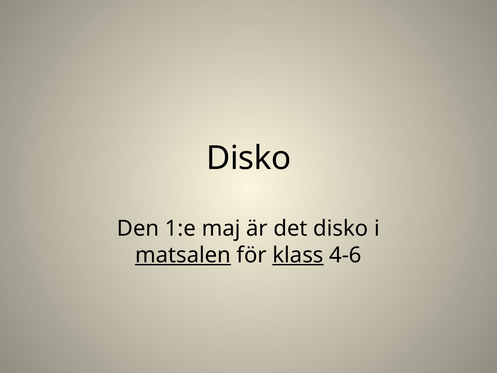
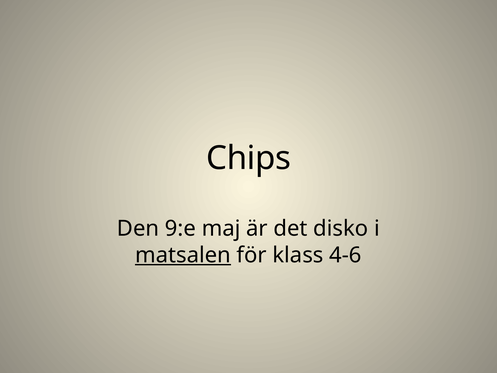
Disko: Disko -> Chips (249, 158)
1:e: 1:e -> 9:e (180, 229)
klass underline: present -> none (298, 255)
